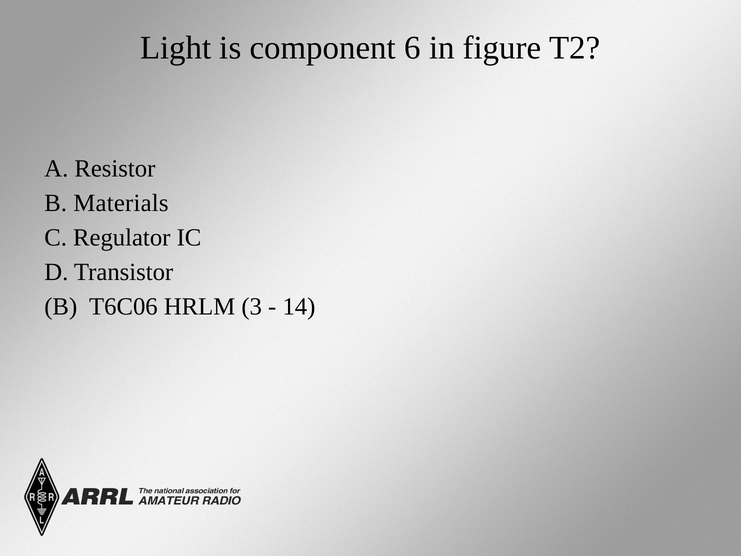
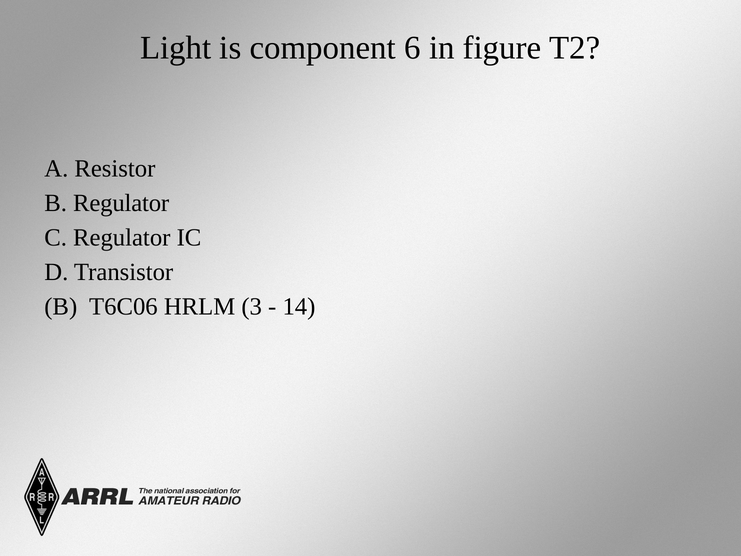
B Materials: Materials -> Regulator (121, 203)
